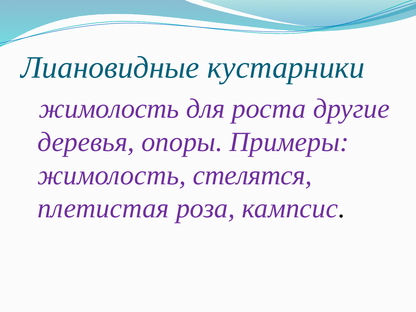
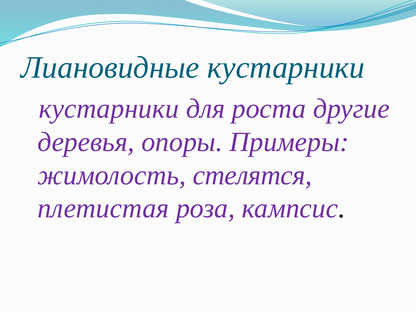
жимолость: жимолость -> кустарники (109, 109)
